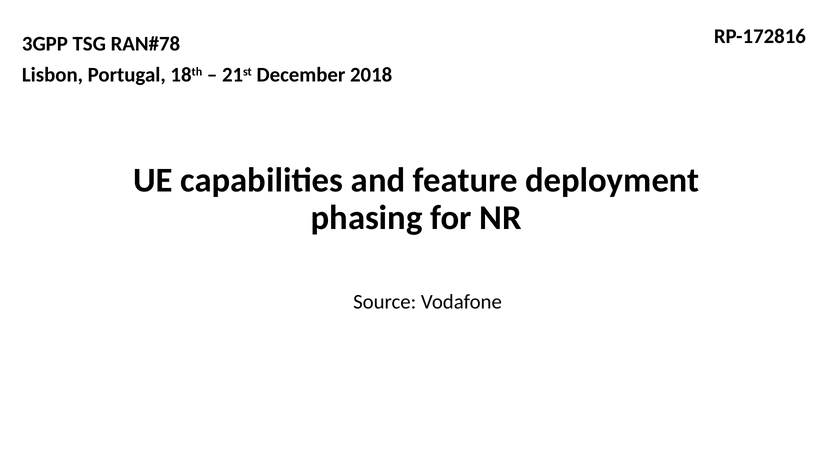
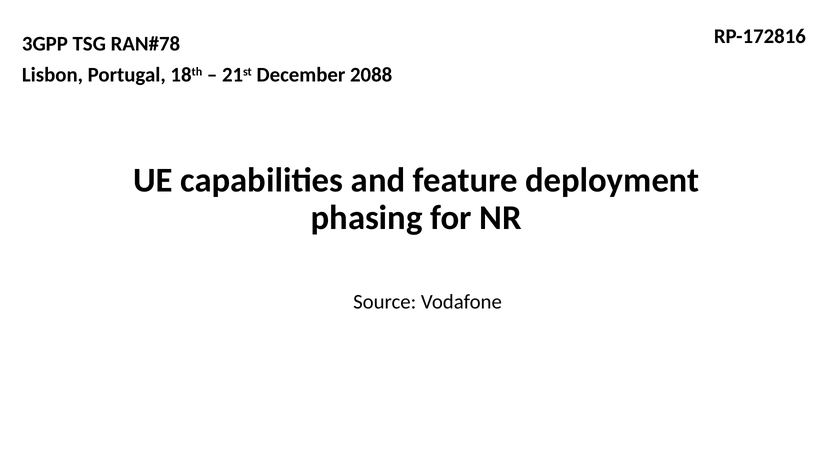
2018: 2018 -> 2088 (371, 75)
